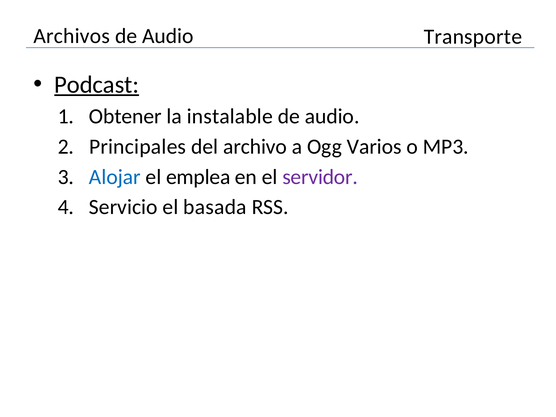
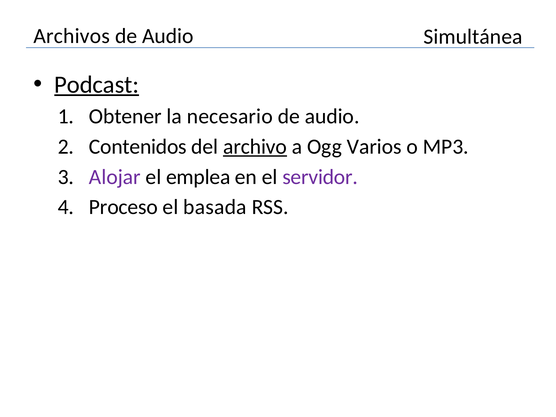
Transporte: Transporte -> Simultánea (473, 37)
instalable: instalable -> necesario (230, 116)
Principales: Principales -> Contenidos (138, 147)
archivo underline: none -> present (255, 147)
Alojar colour: blue -> purple (115, 177)
Servicio: Servicio -> Proceso (123, 207)
